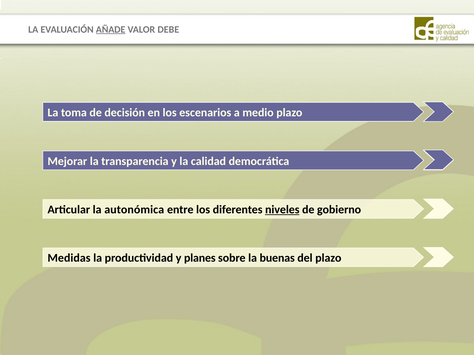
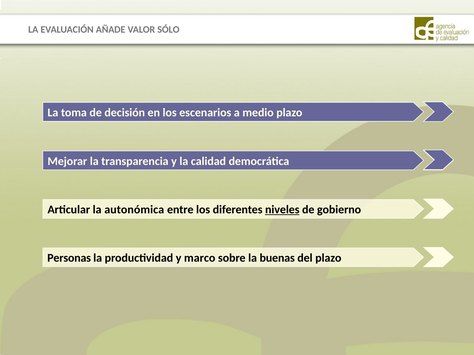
AÑADE underline: present -> none (111, 30)
DEBE: DEBE -> SÓLO (168, 30)
Medidas: Medidas -> Personas (69, 258)
planes: planes -> marco (200, 258)
